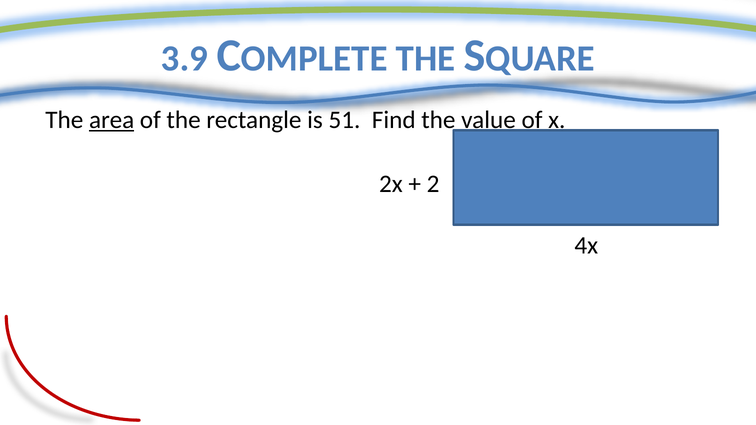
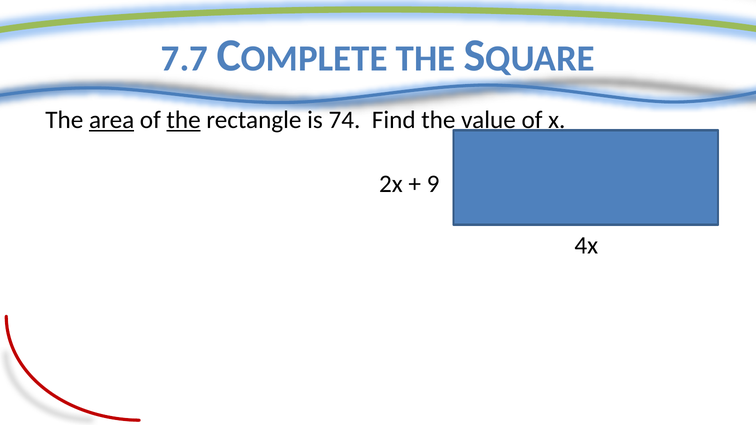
3.9: 3.9 -> 7.7 (185, 59)
the underline: none -> present (184, 120)
51: 51 -> 74 (344, 120)
2: 2 -> 9 (433, 184)
